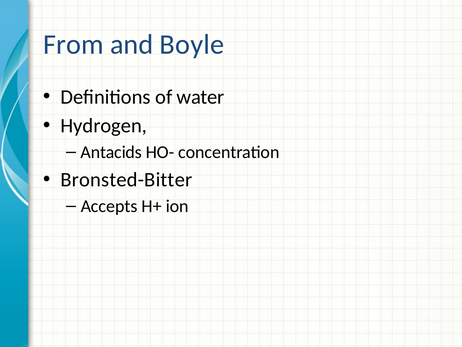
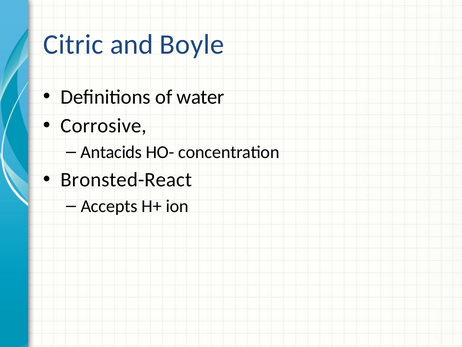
From: From -> Citric (73, 44)
Hydrogen: Hydrogen -> Corrosive (104, 126)
Bronsted-Bitter: Bronsted-Bitter -> Bronsted-React (126, 179)
